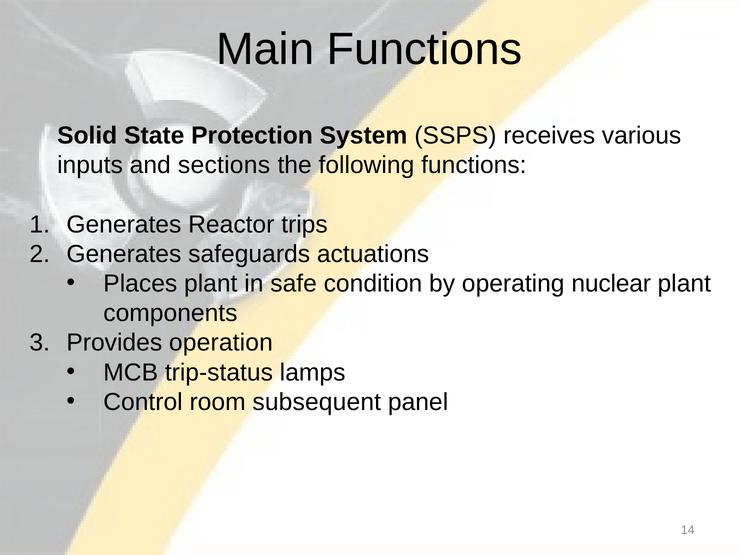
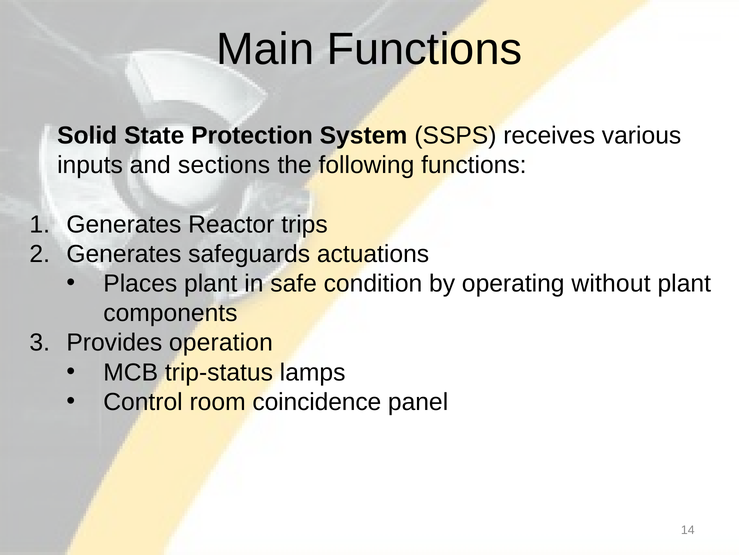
nuclear: nuclear -> without (611, 283)
subsequent: subsequent -> coincidence (317, 401)
